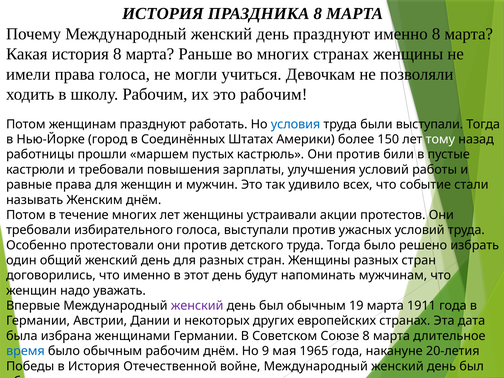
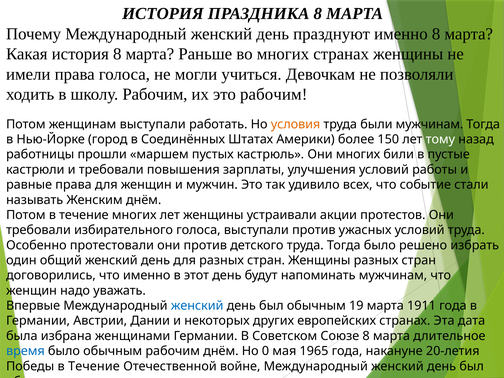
женщинам празднуют: празднуют -> выступали (153, 124)
условия colour: blue -> orange (296, 124)
были выступали: выступали -> мужчинам (429, 124)
кастрюль Они против: против -> многих (358, 155)
женский colour: purple -> blue (197, 306)
9: 9 -> 0 (266, 351)
Победы в История: История -> Течение (94, 366)
